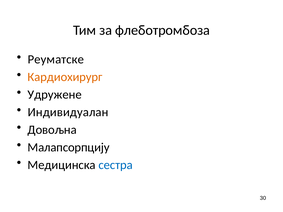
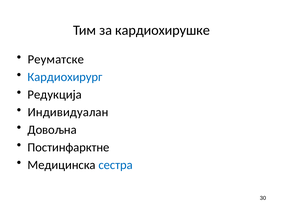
флеботромбоза: флеботромбоза -> кардиохирушке (163, 30)
Кардиохирург colour: orange -> blue (65, 77)
Удружене: Удружене -> Редукција (55, 95)
Малапсорпцију: Малапсорпцију -> Постинфарктне (69, 147)
